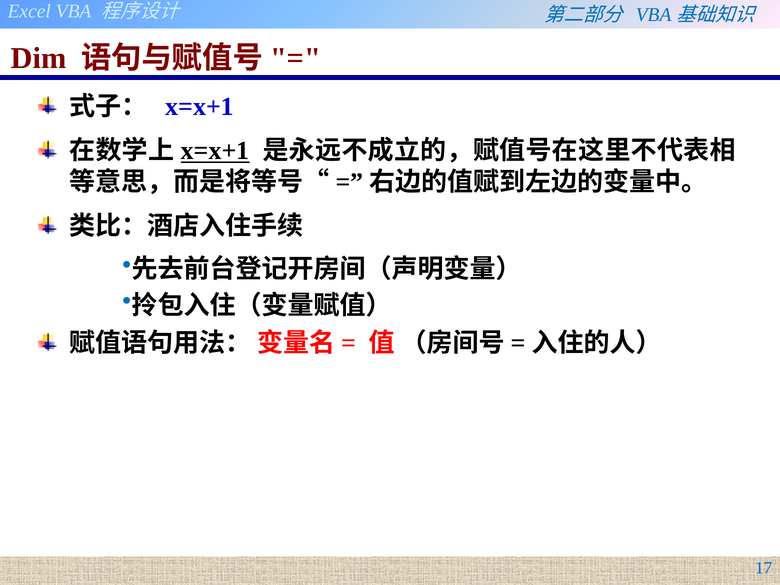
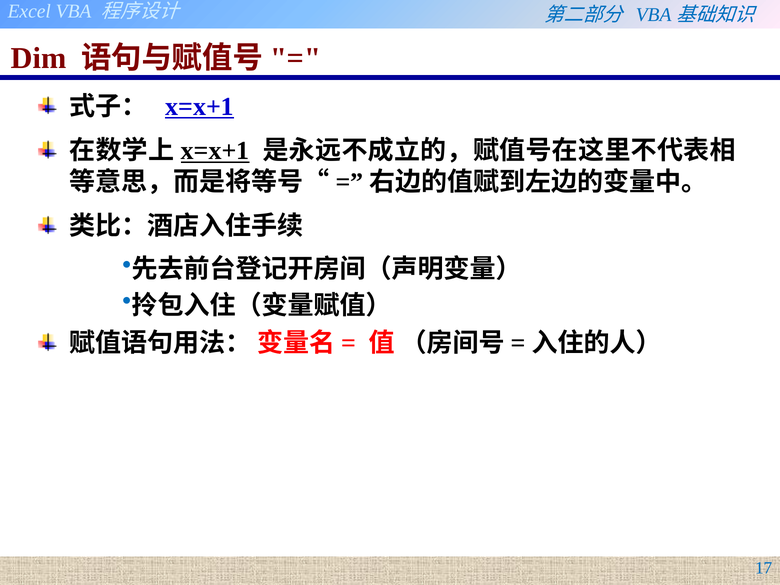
x=x+1 underline: none -> present (200, 107)
